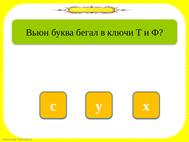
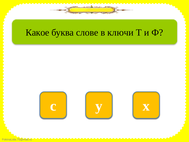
Вьюн: Вьюн -> Какое (37, 32)
бегал: бегал -> слове (87, 32)
